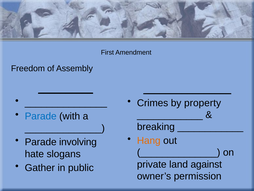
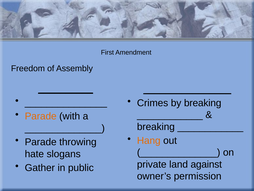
by property: property -> breaking (203, 103)
Parade colour: blue -> orange (41, 116)
involving: involving -> throwing (78, 142)
